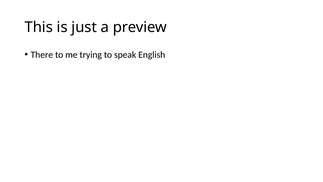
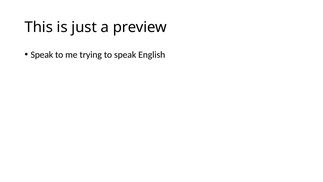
There: There -> Speak (42, 55)
